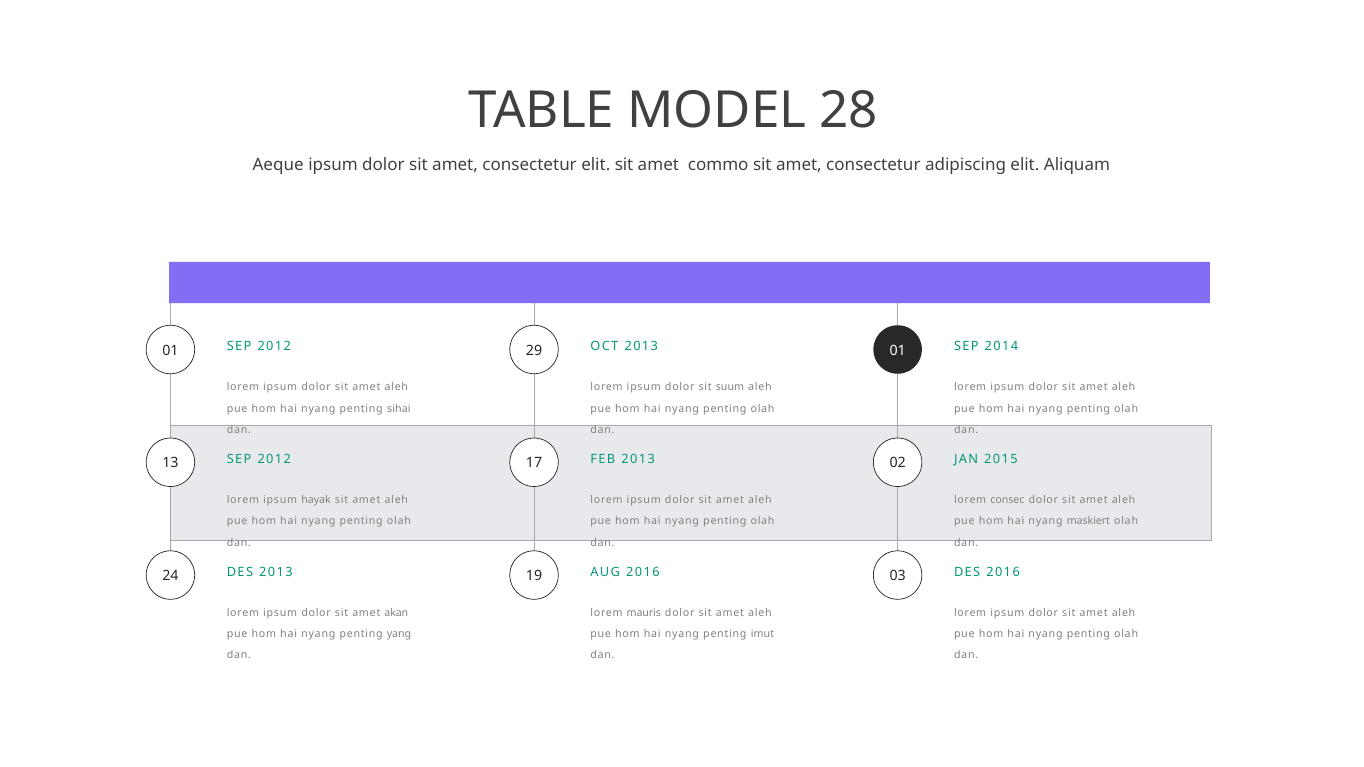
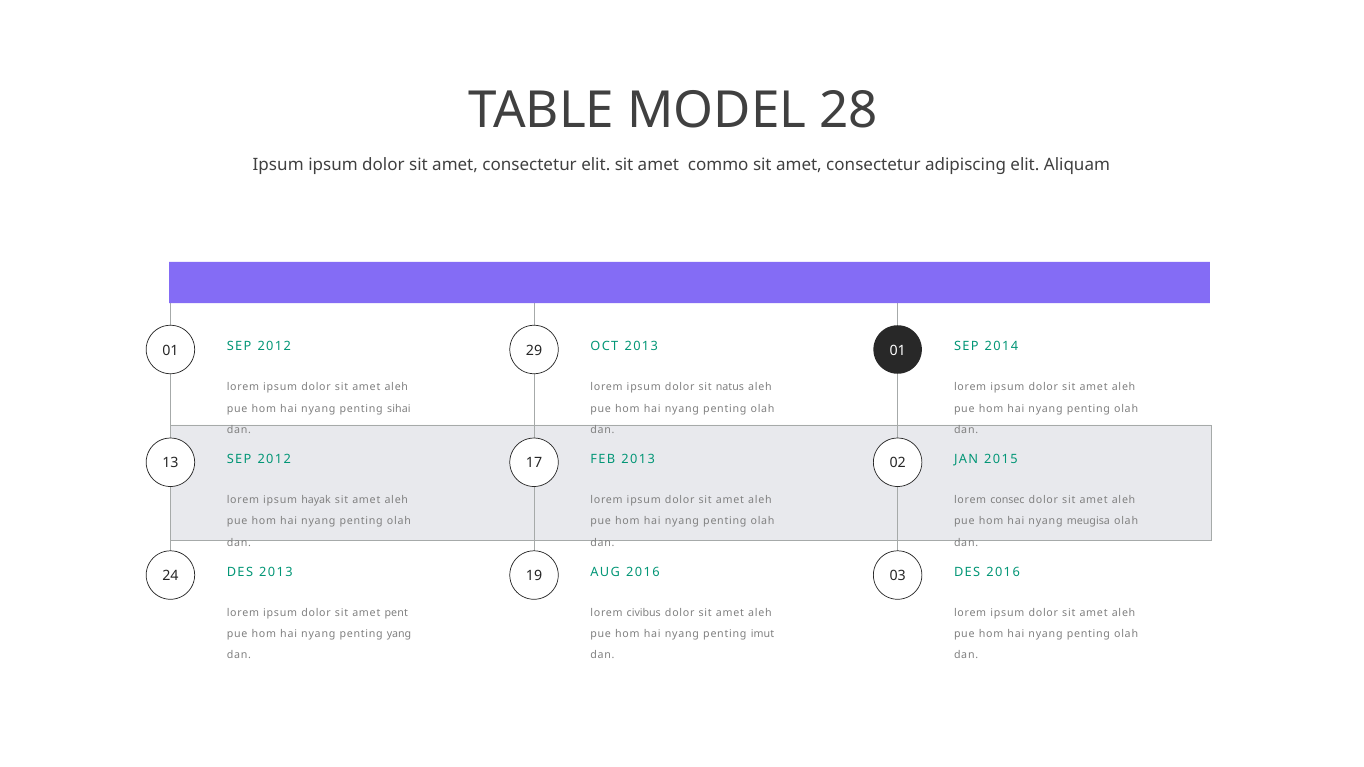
Aeque: Aeque -> Ipsum (278, 165)
suum: suum -> natus (730, 387)
maskiert: maskiert -> meugisa (1088, 521)
akan: akan -> pent (396, 613)
mauris: mauris -> civibus (644, 613)
